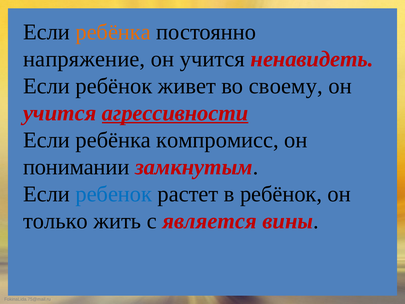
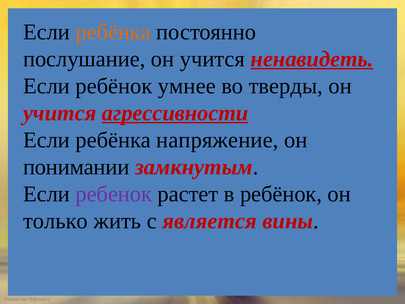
напряжение: напряжение -> послушание (84, 59)
ненавидеть underline: none -> present (312, 59)
живет: живет -> умнее (187, 86)
своему: своему -> тверды (286, 86)
компромисс: компромисс -> напряжение (217, 140)
ребенок colour: blue -> purple (114, 194)
